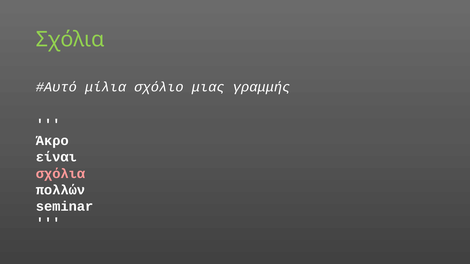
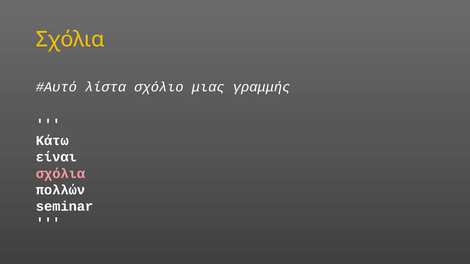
Σχόλια colour: light green -> yellow (70, 39)
μίλια: μίλια -> λίστα (106, 87)
Άκρο: Άκρο -> Κάτω (52, 141)
